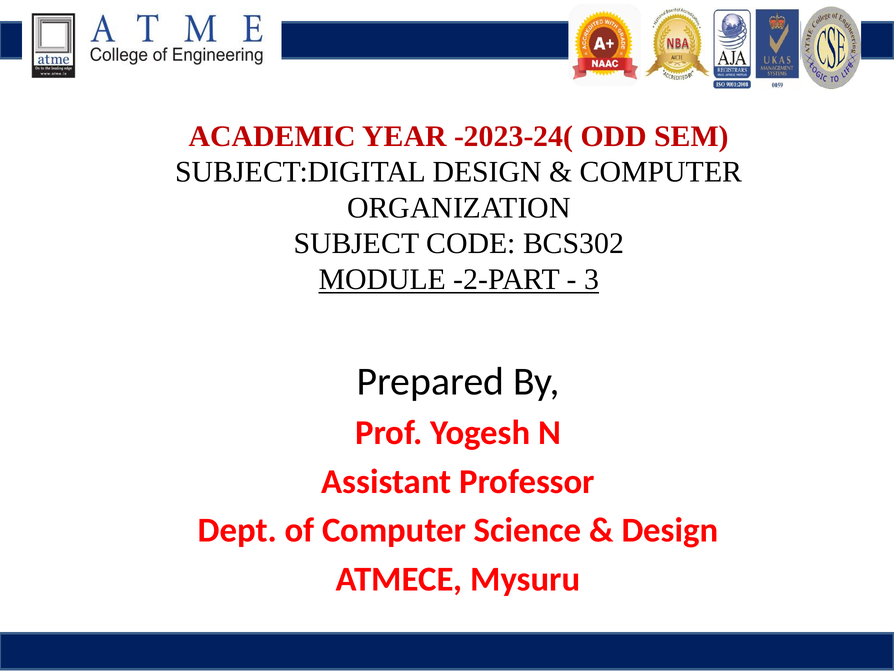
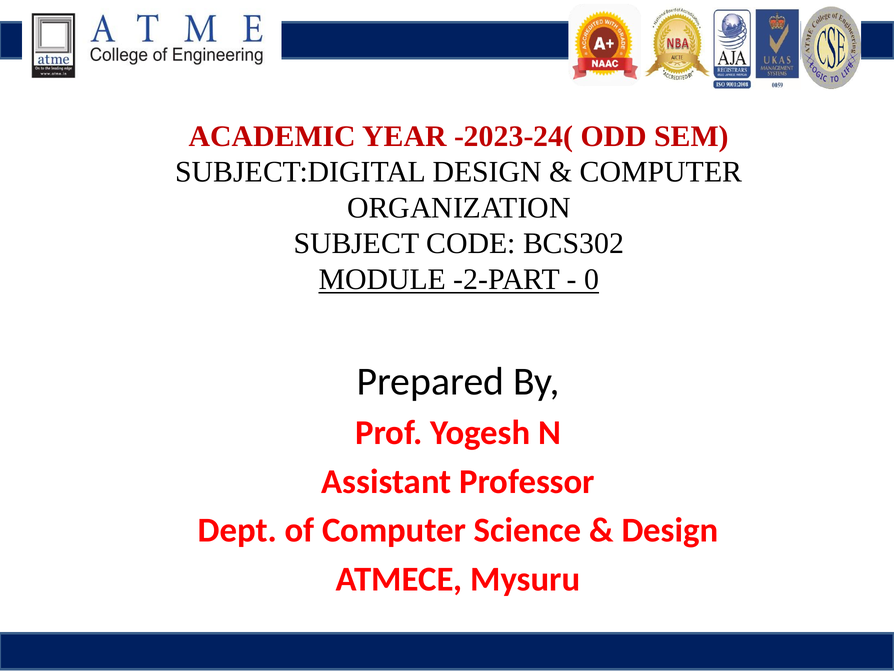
3: 3 -> 0 (592, 279)
